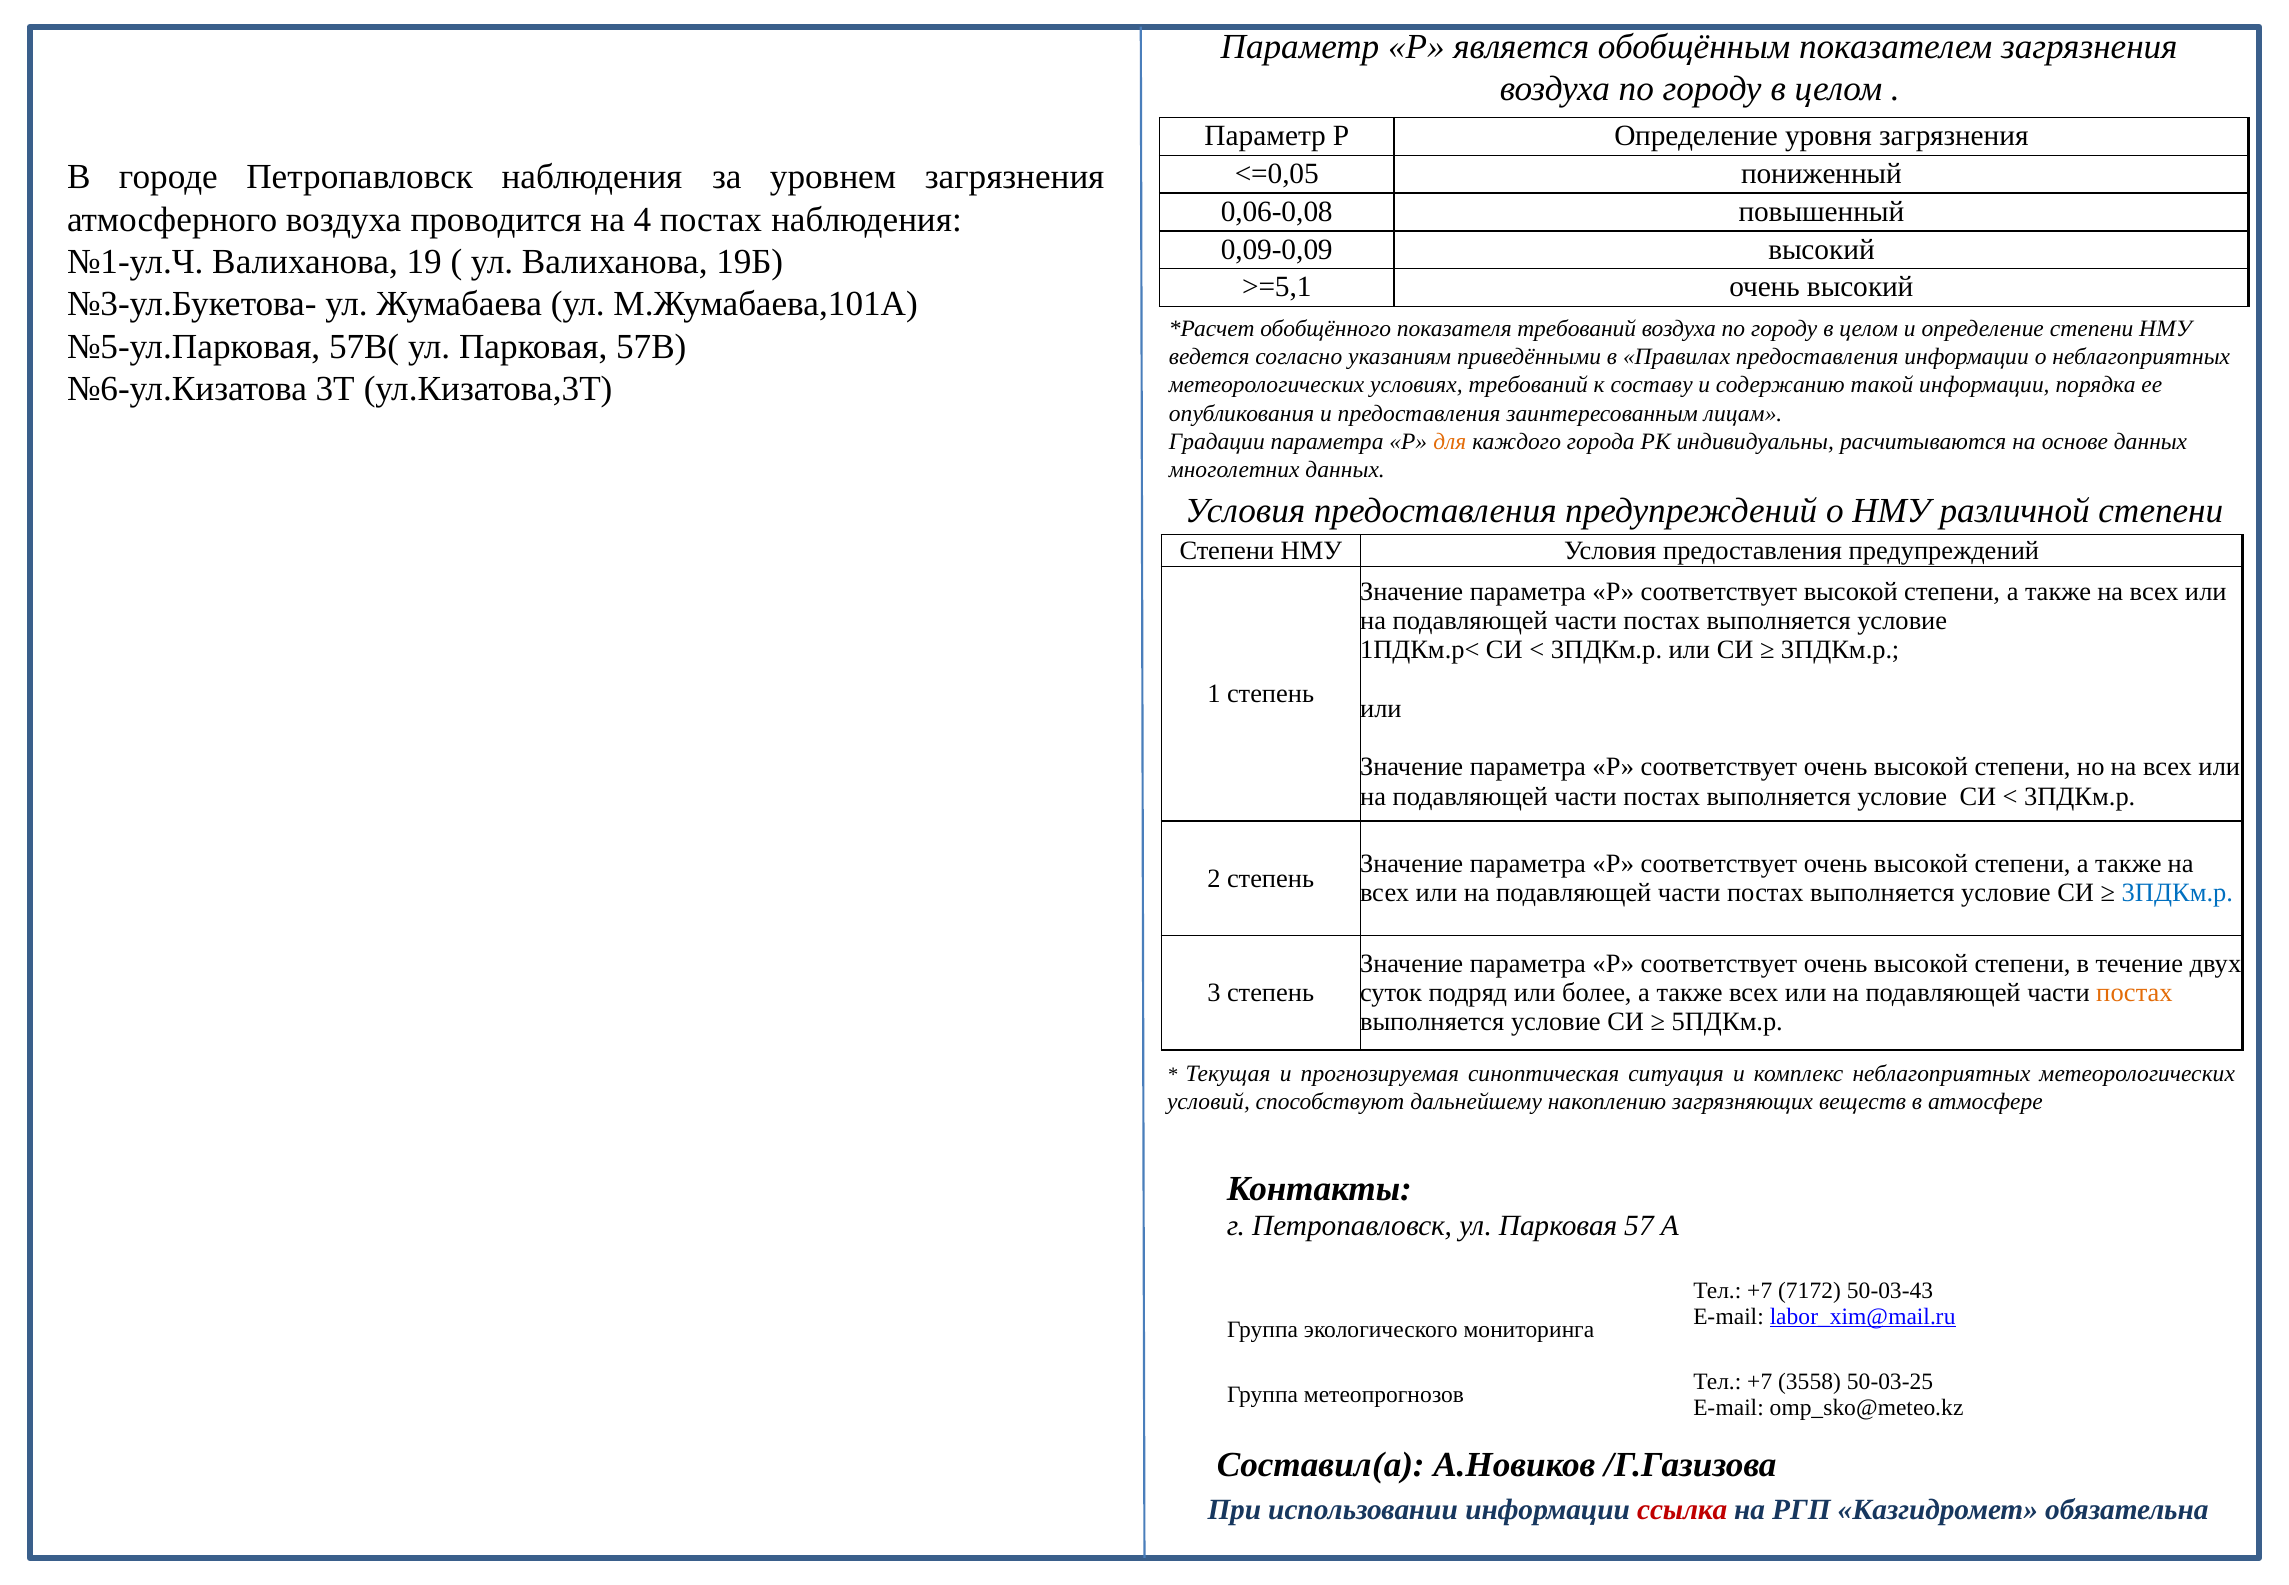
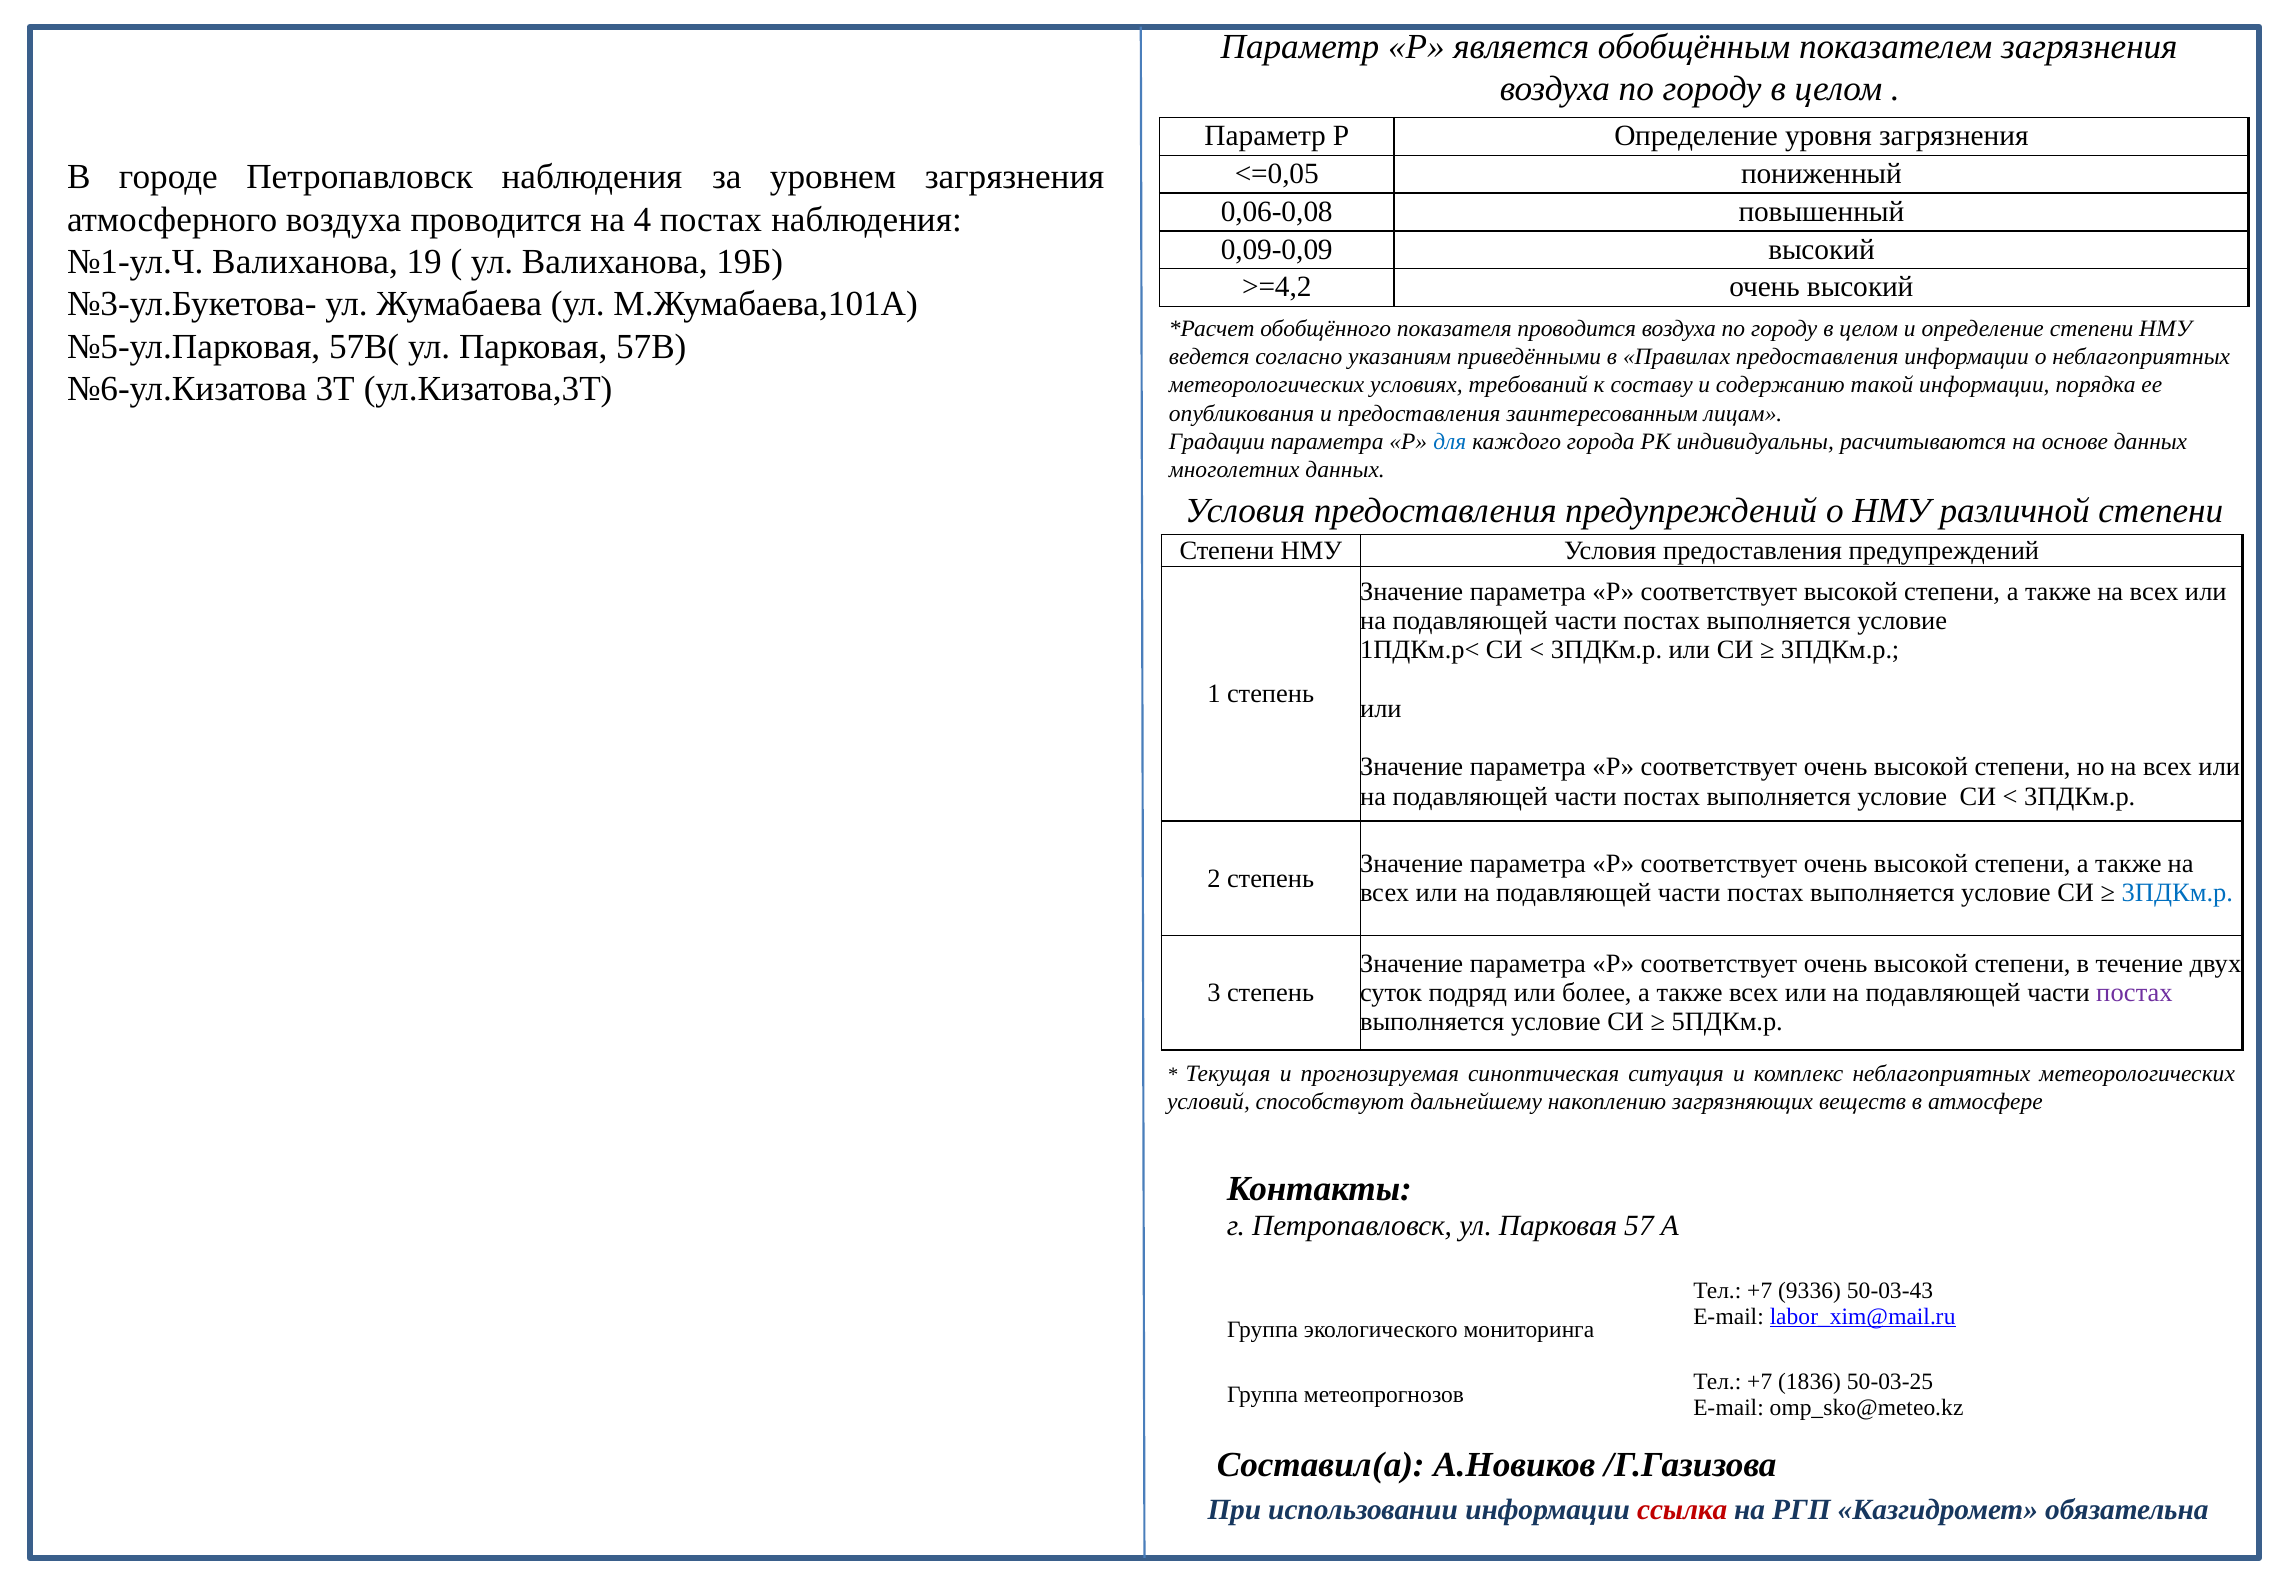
>=5,1: >=5,1 -> >=4,2 (1277, 287)
показателя требований: требований -> проводится (1577, 329)
для colour: orange -> blue (1450, 441)
постах colour: orange -> purple (2134, 993)
7172: 7172 -> 9336 (1810, 1290)
3558: 3558 -> 1836 (1810, 1382)
